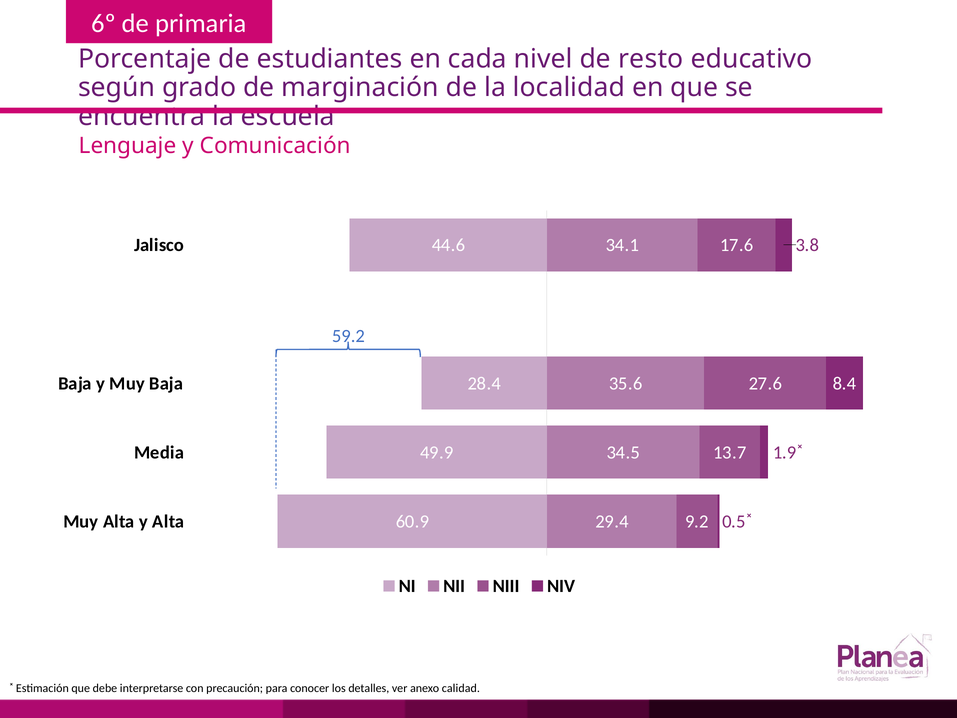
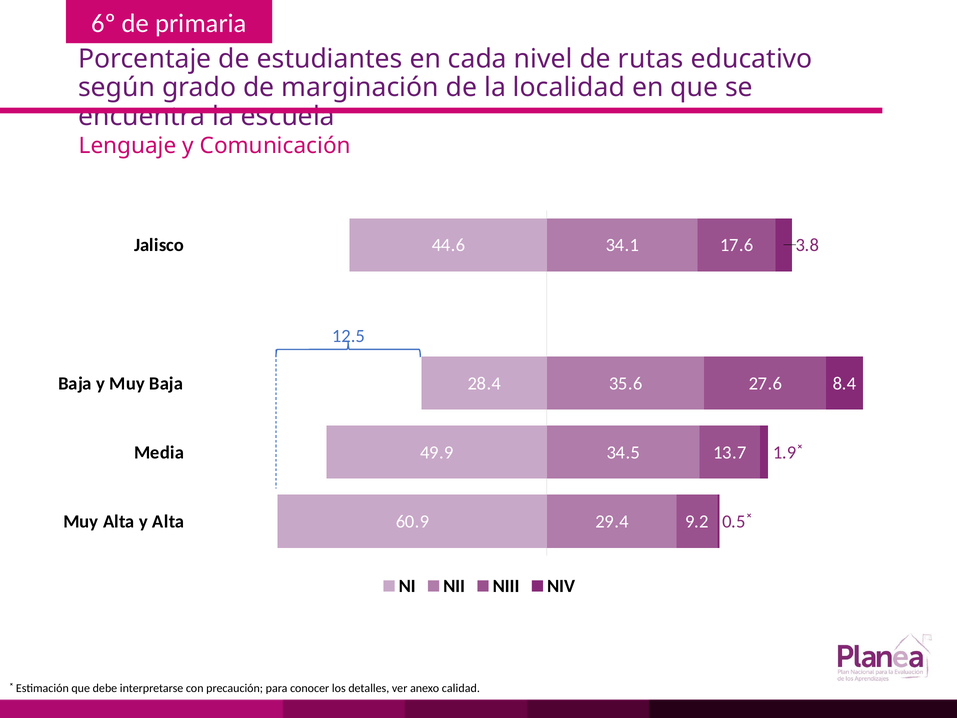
resto: resto -> rutas (651, 59)
59.2: 59.2 -> 12.5 (348, 336)
